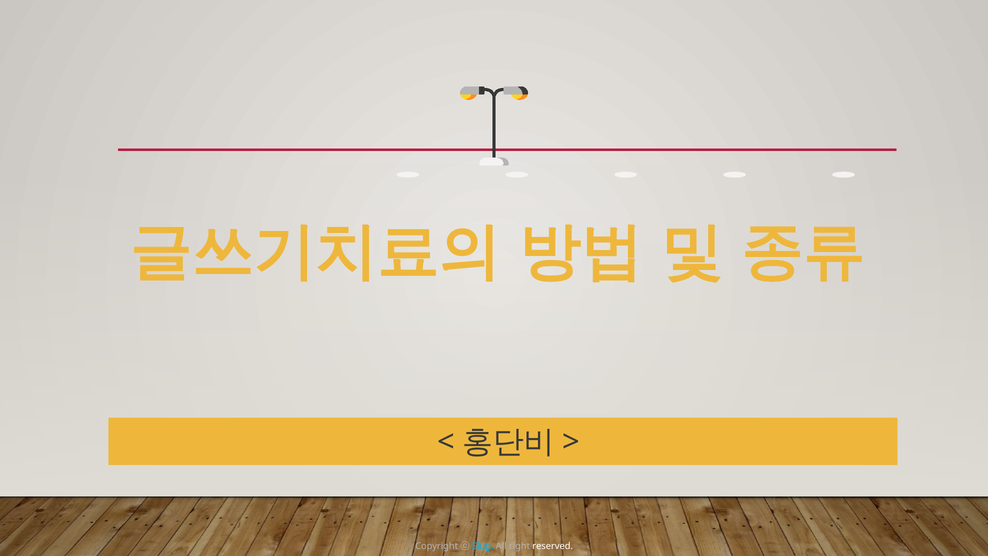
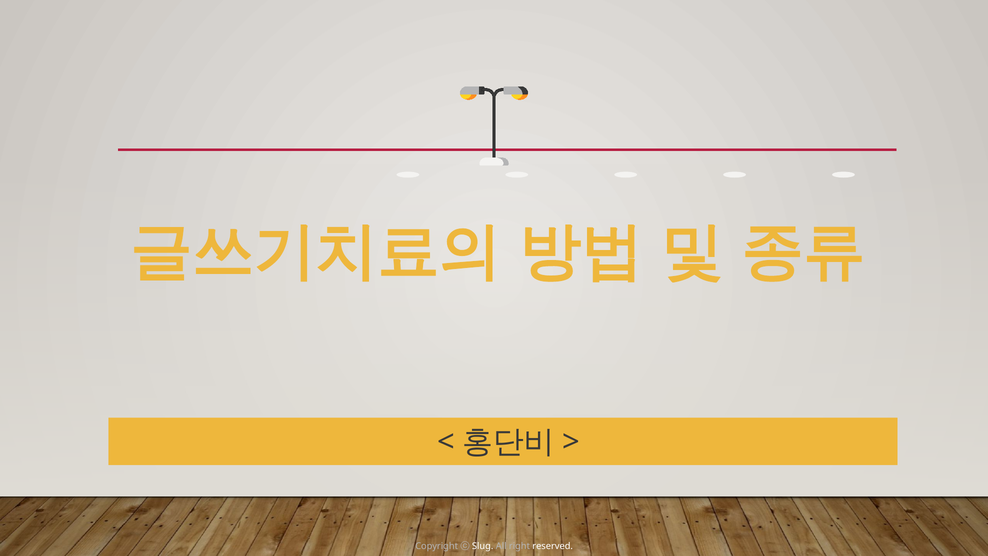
Slug colour: light blue -> white (483, 546)
